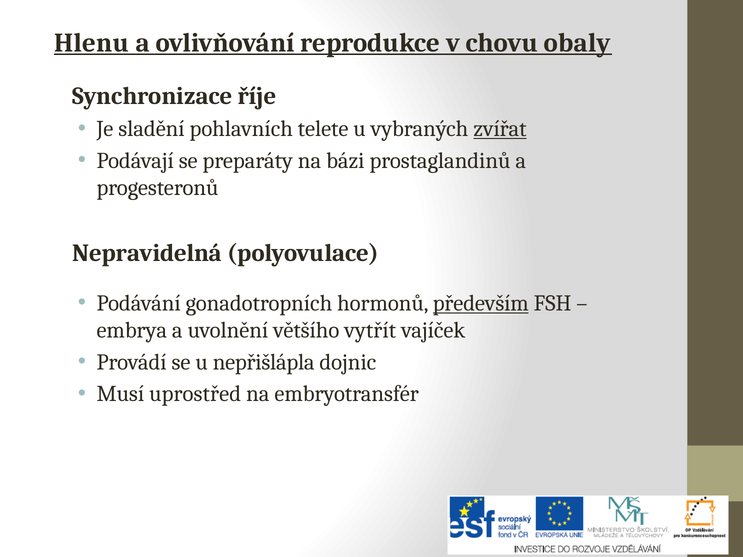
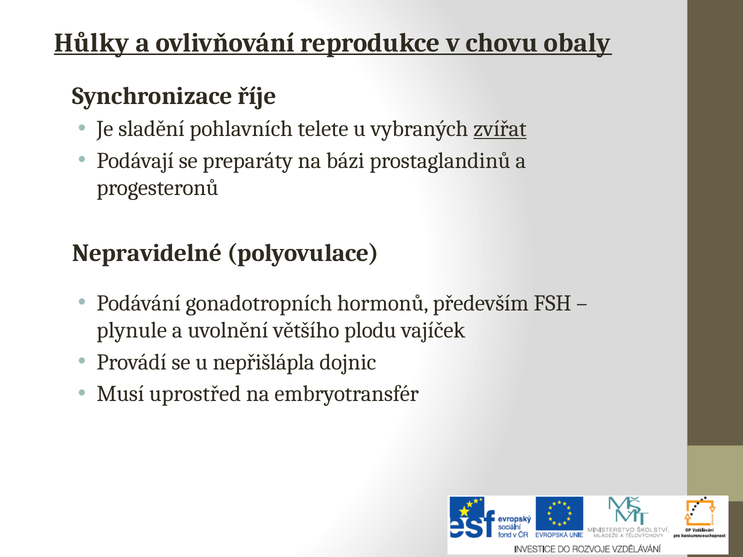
Hlenu: Hlenu -> Hůlky (92, 43)
Nepravidelná: Nepravidelná -> Nepravidelné (147, 253)
především underline: present -> none (481, 303)
embrya: embrya -> plynule (132, 331)
vytřít: vytřít -> plodu (370, 331)
